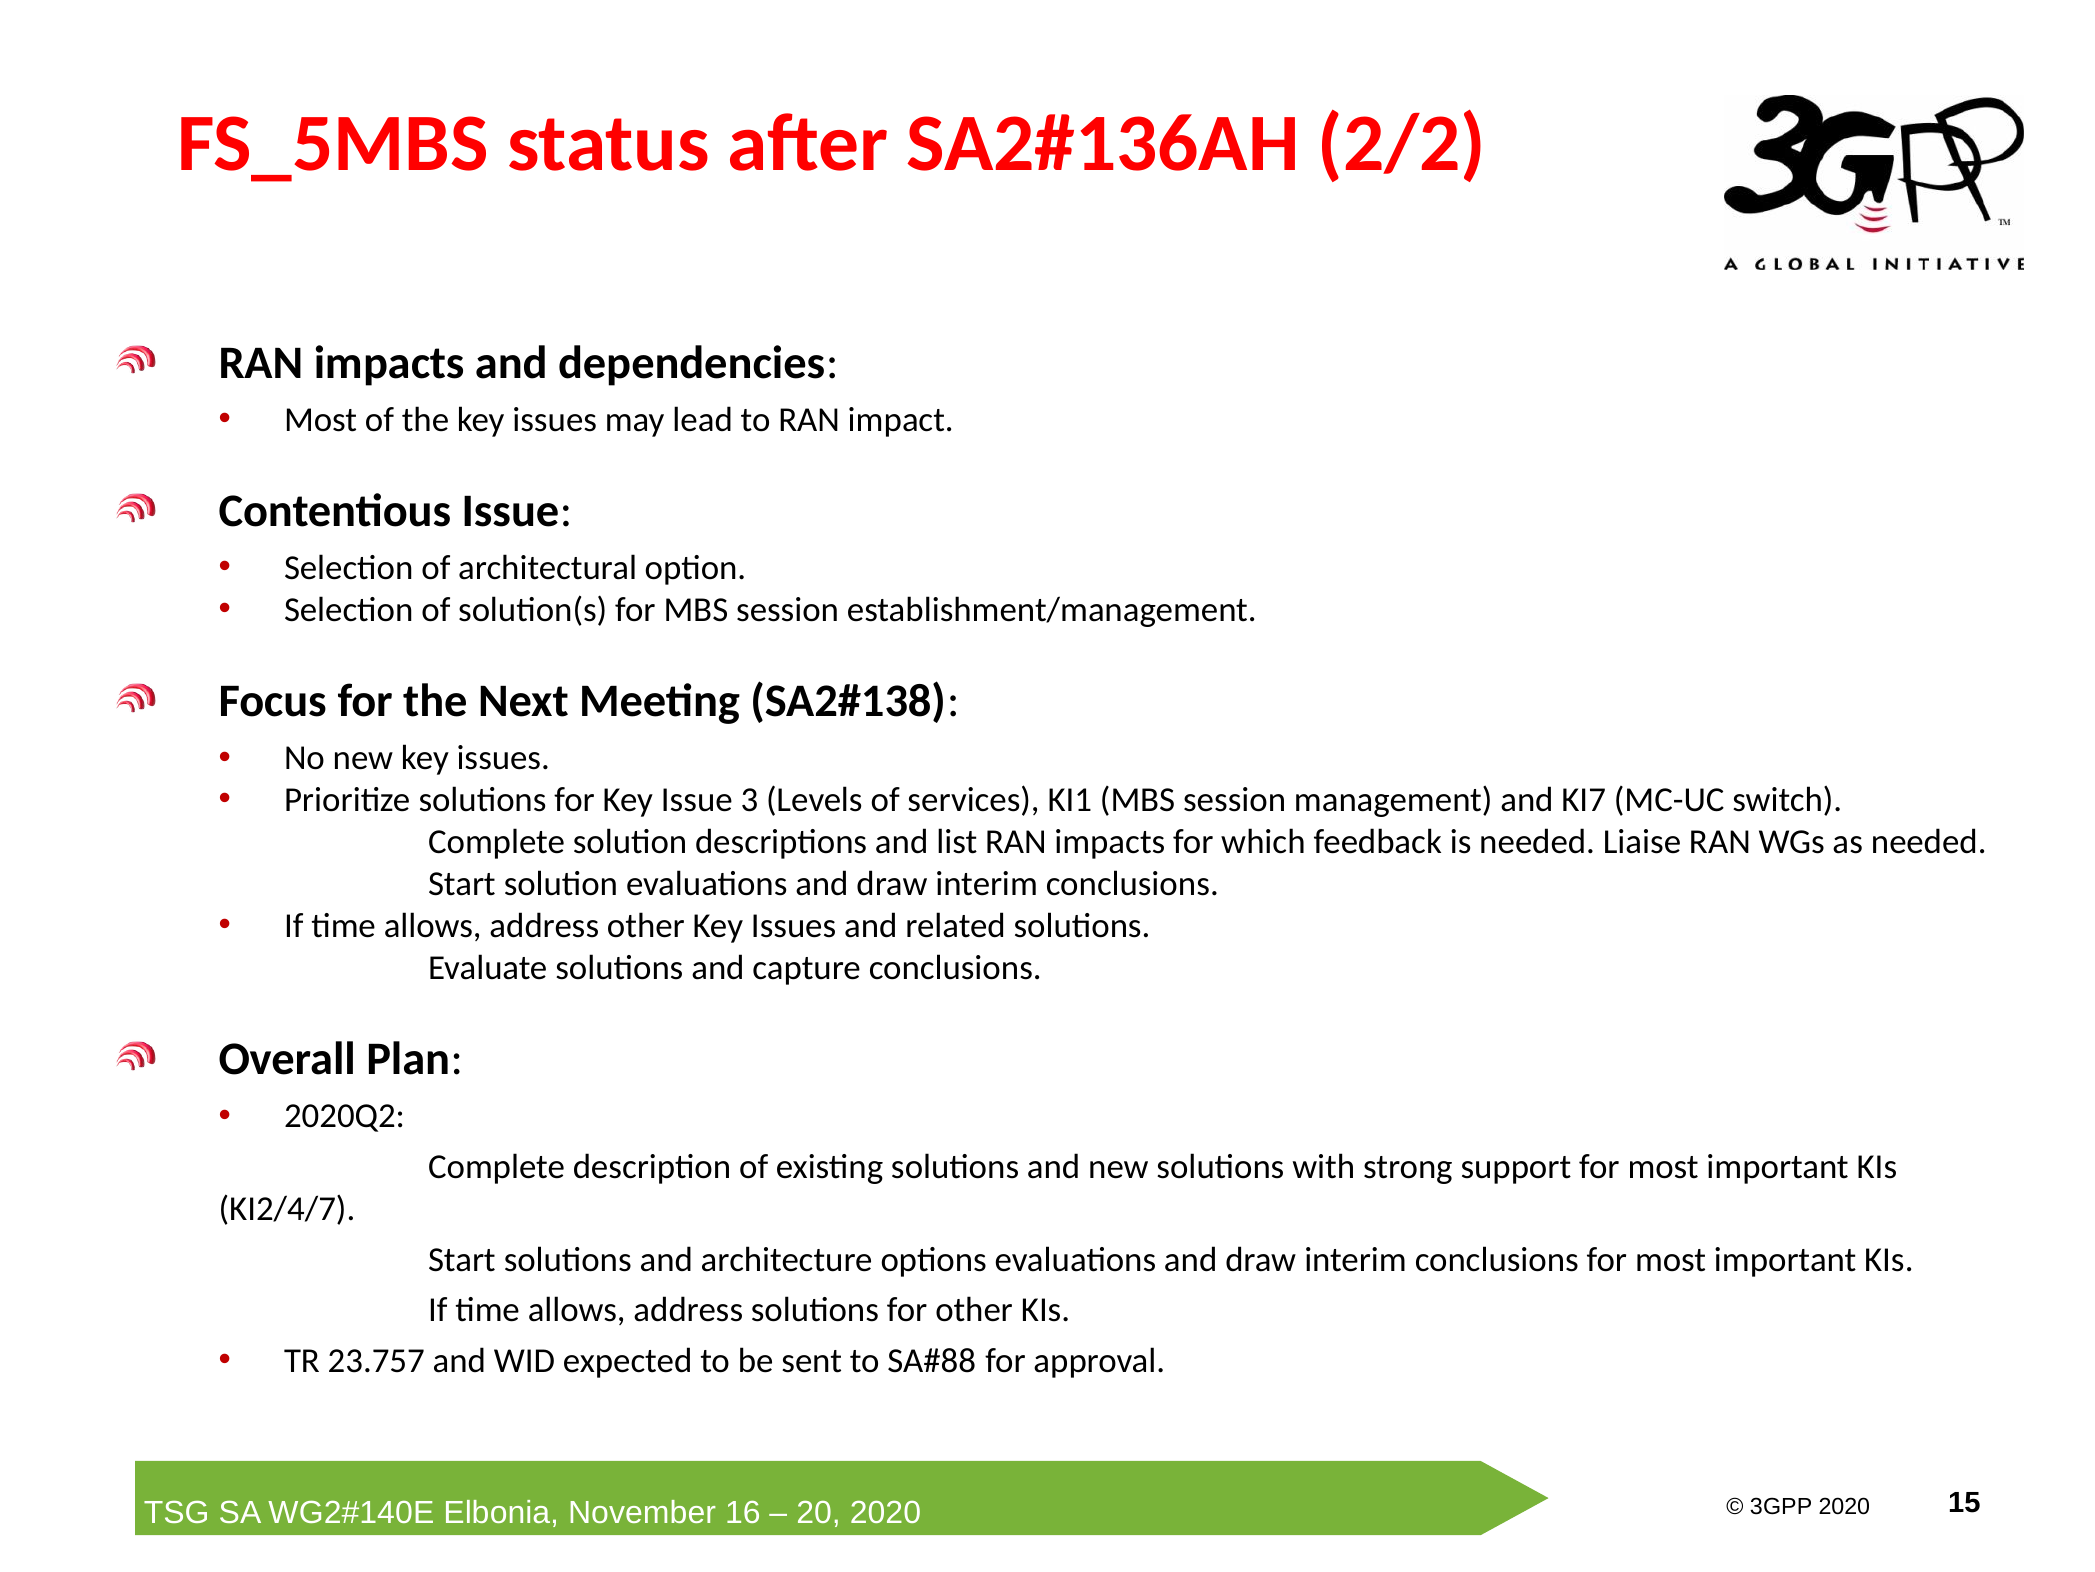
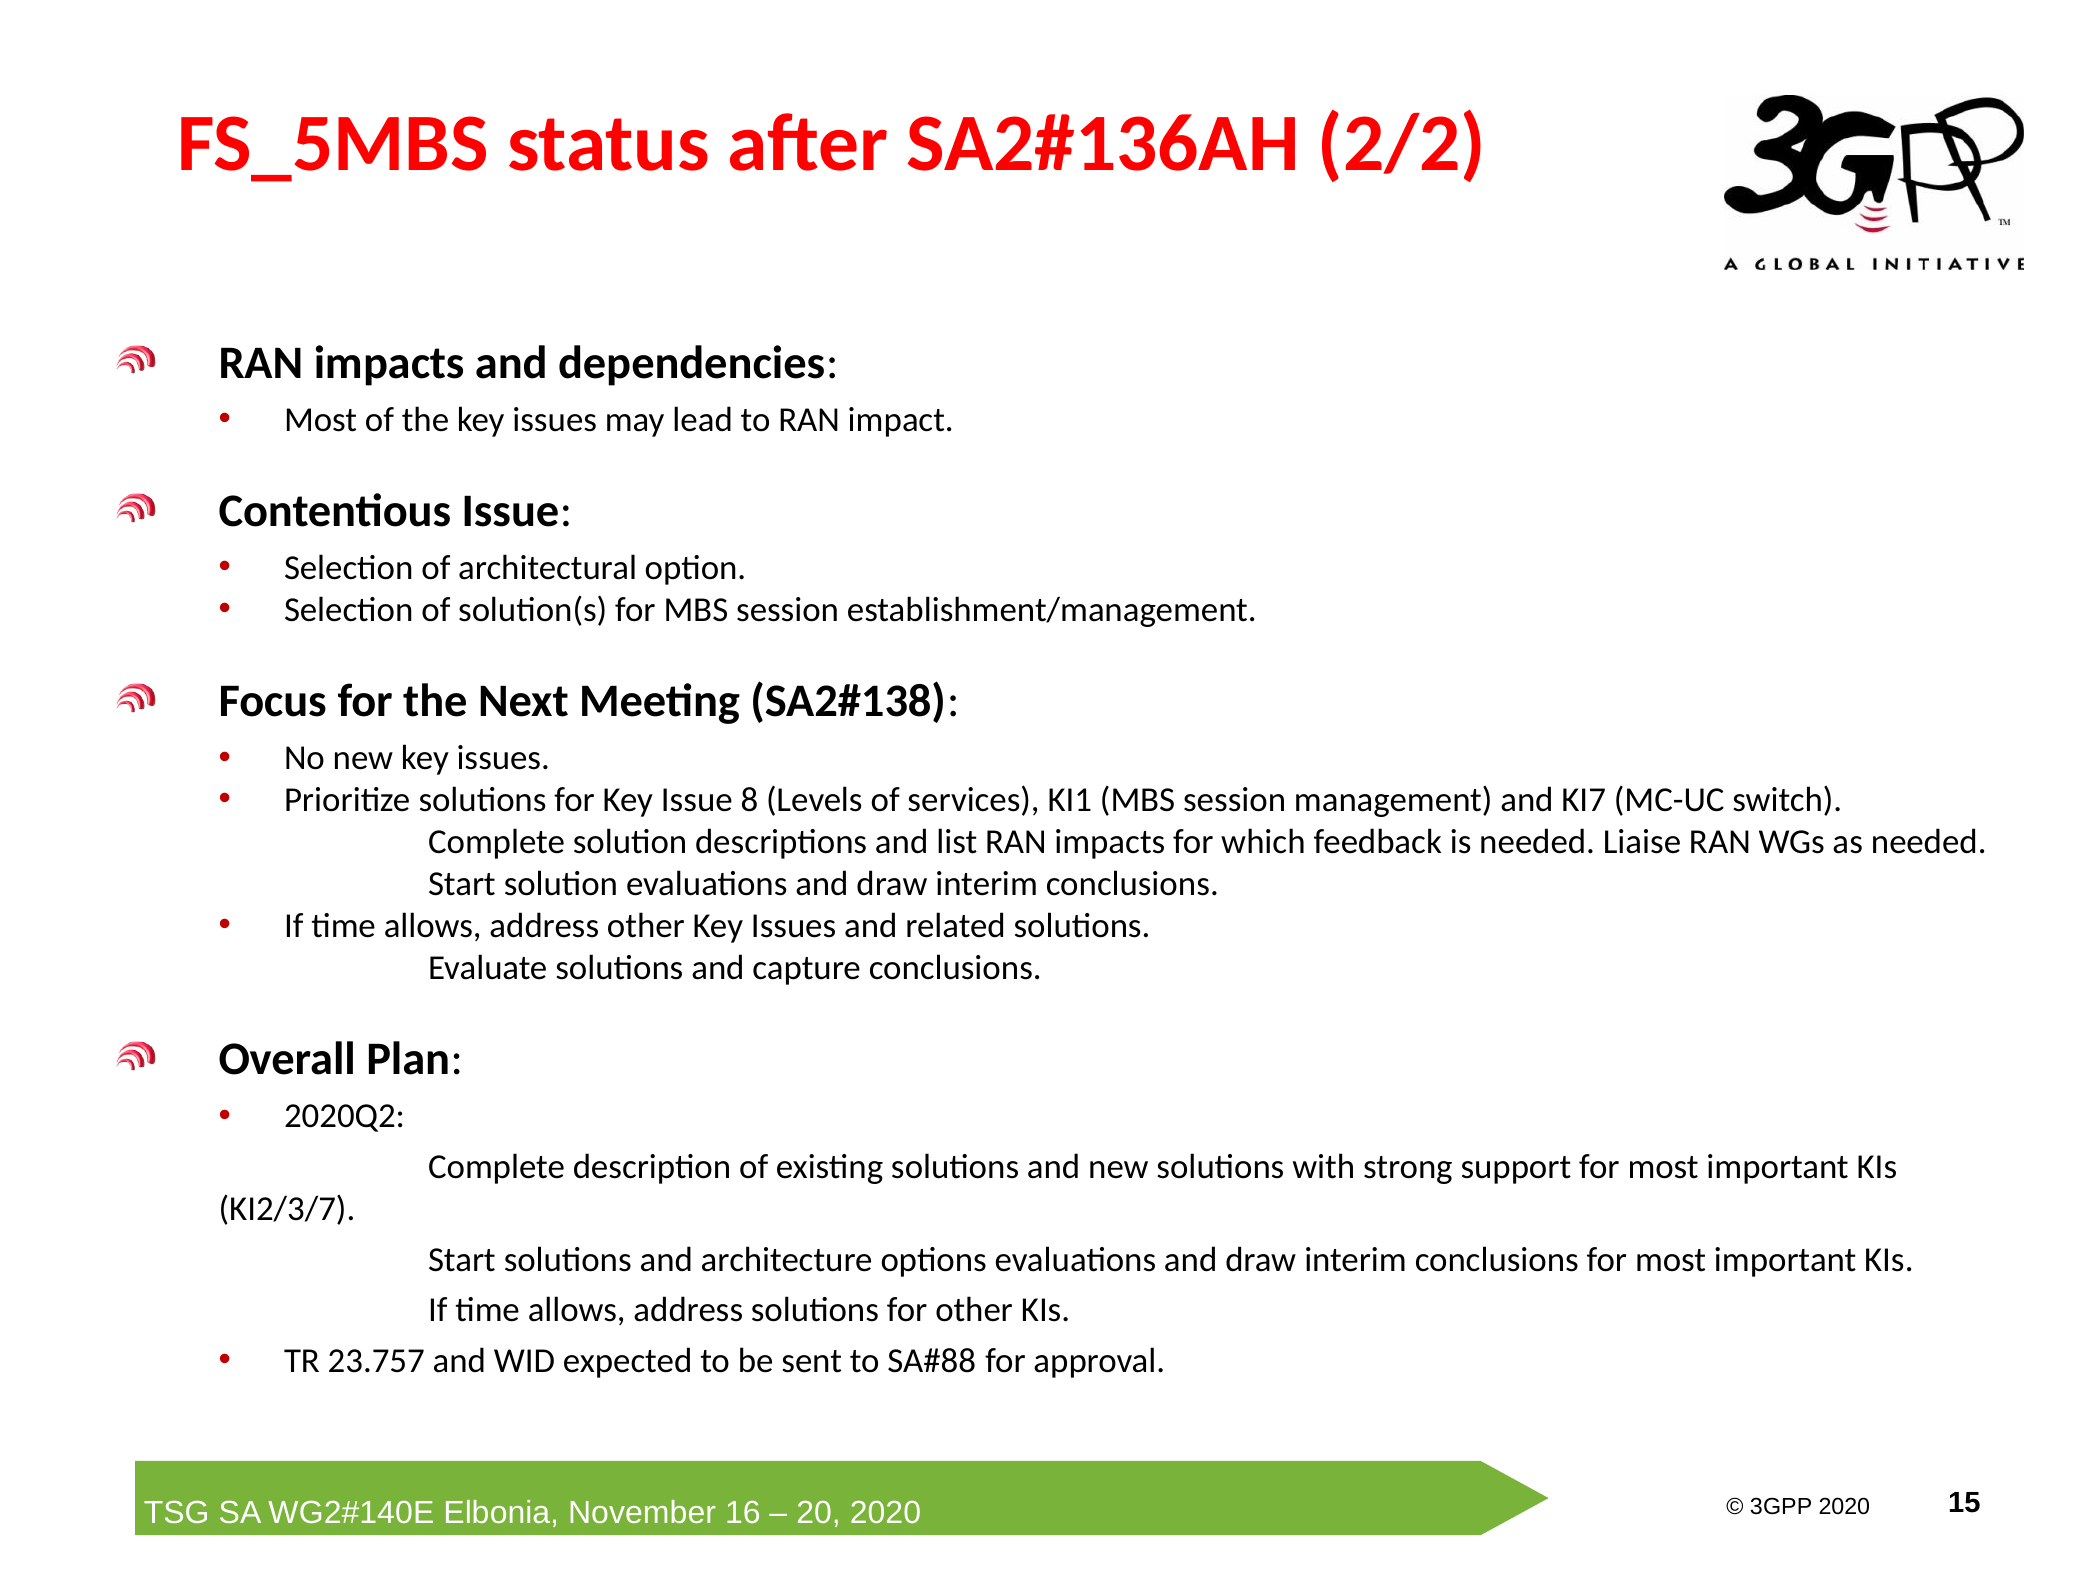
3: 3 -> 8 (749, 800)
KI2/4/7: KI2/4/7 -> KI2/3/7 (287, 1208)
